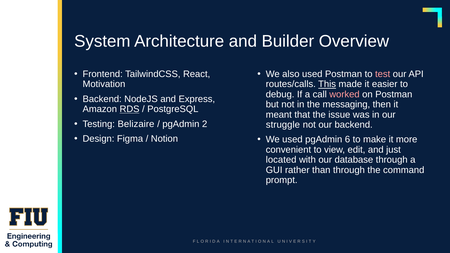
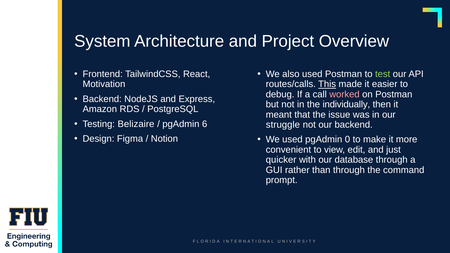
Builder: Builder -> Project (288, 41)
test colour: pink -> light green (383, 74)
messaging: messaging -> individually (346, 105)
RDS underline: present -> none (130, 109)
2: 2 -> 6 (205, 124)
6: 6 -> 0 (347, 140)
located: located -> quicker (281, 160)
